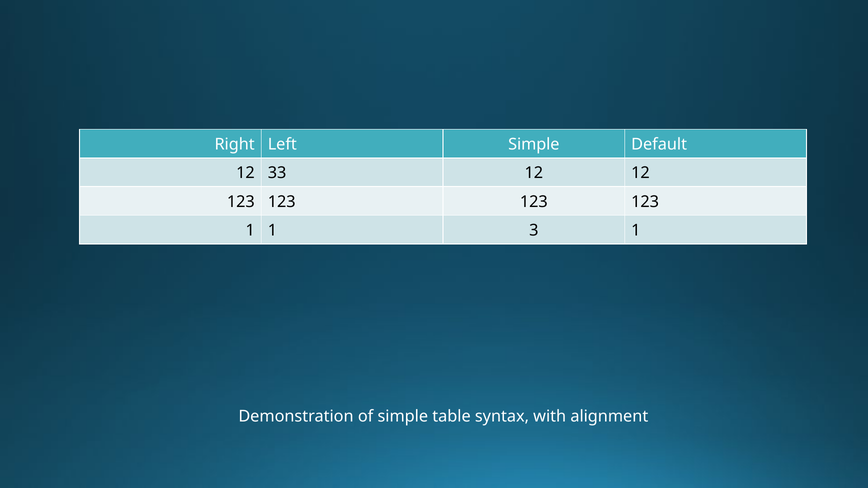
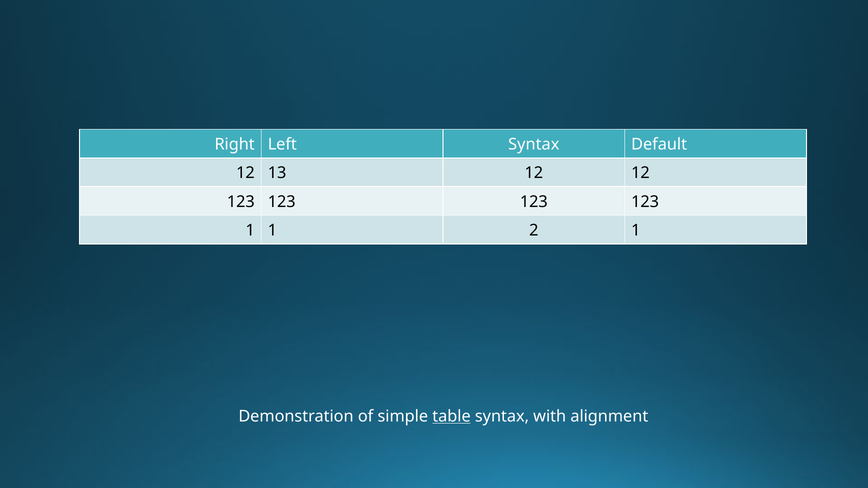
Left Simple: Simple -> Syntax (534, 145)
33: 33 -> 13 (277, 173)
3: 3 -> 2 (534, 231)
table underline: none -> present (451, 416)
